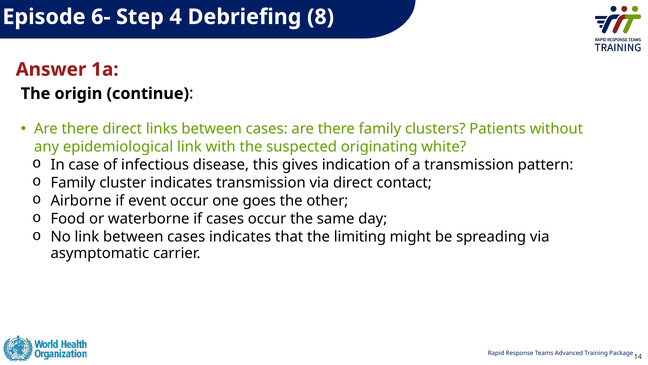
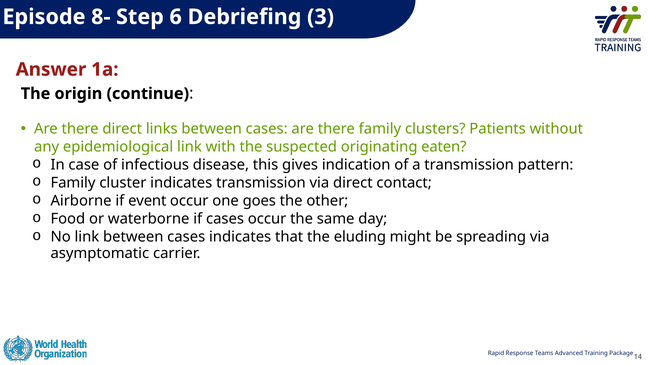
6-: 6- -> 8- (101, 17)
4: 4 -> 6 (176, 17)
8: 8 -> 3 (321, 17)
white: white -> eaten (444, 147)
limiting: limiting -> eluding (360, 237)
